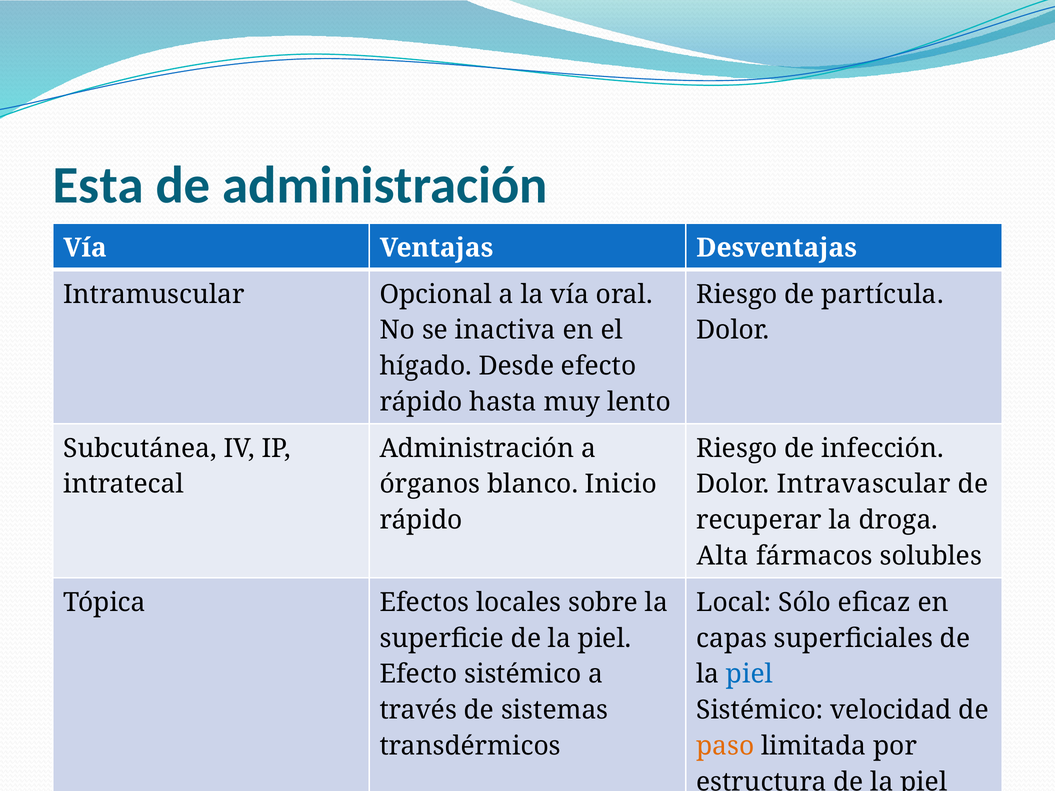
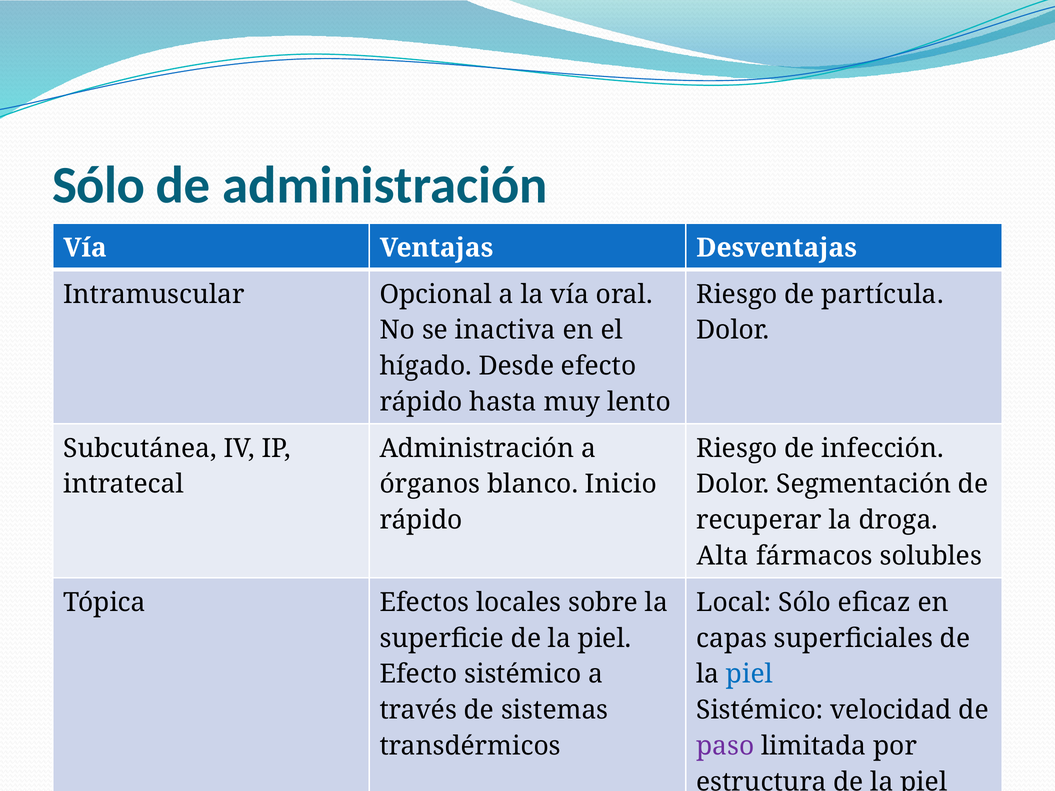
Esta: Esta -> Sólo (99, 185)
Intravascular: Intravascular -> Segmentación (864, 484)
paso colour: orange -> purple (725, 746)
